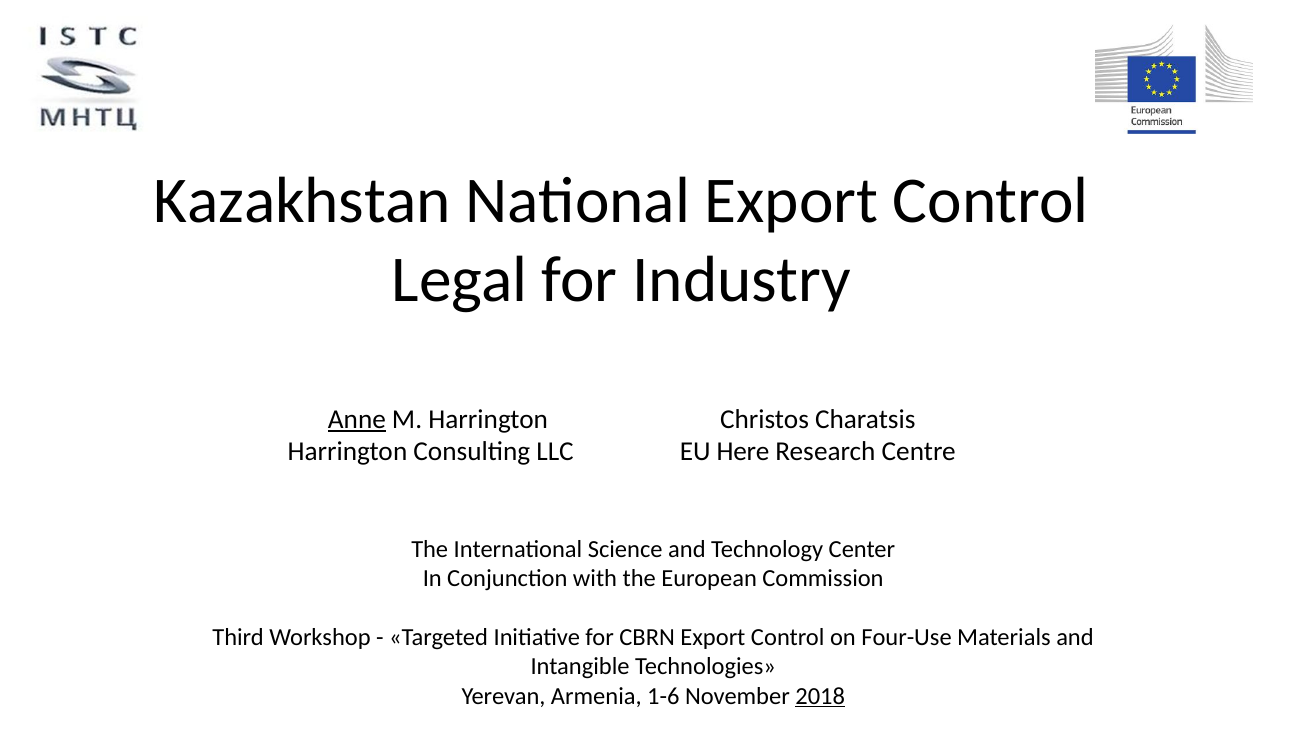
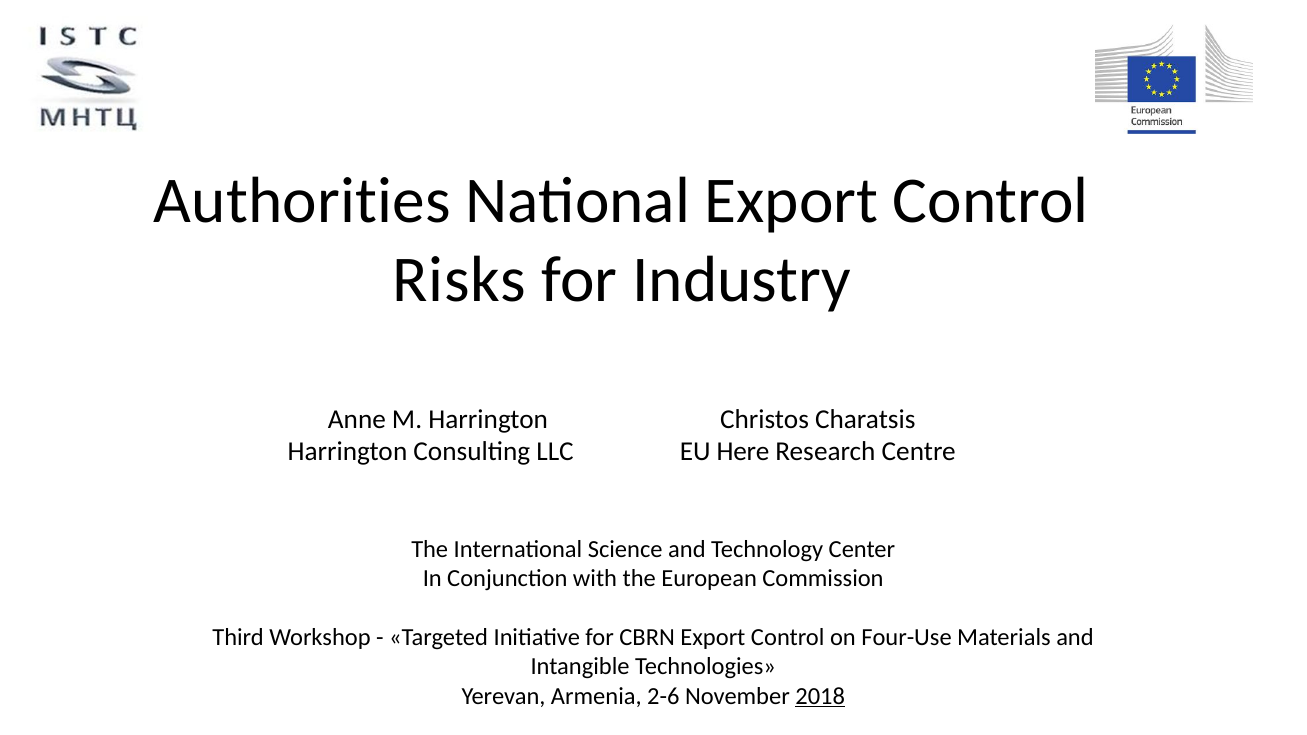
Kazakhstan: Kazakhstan -> Authorities (302, 201)
Legal: Legal -> Risks (459, 280)
Anne underline: present -> none (357, 419)
1-6: 1-6 -> 2-6 (663, 696)
